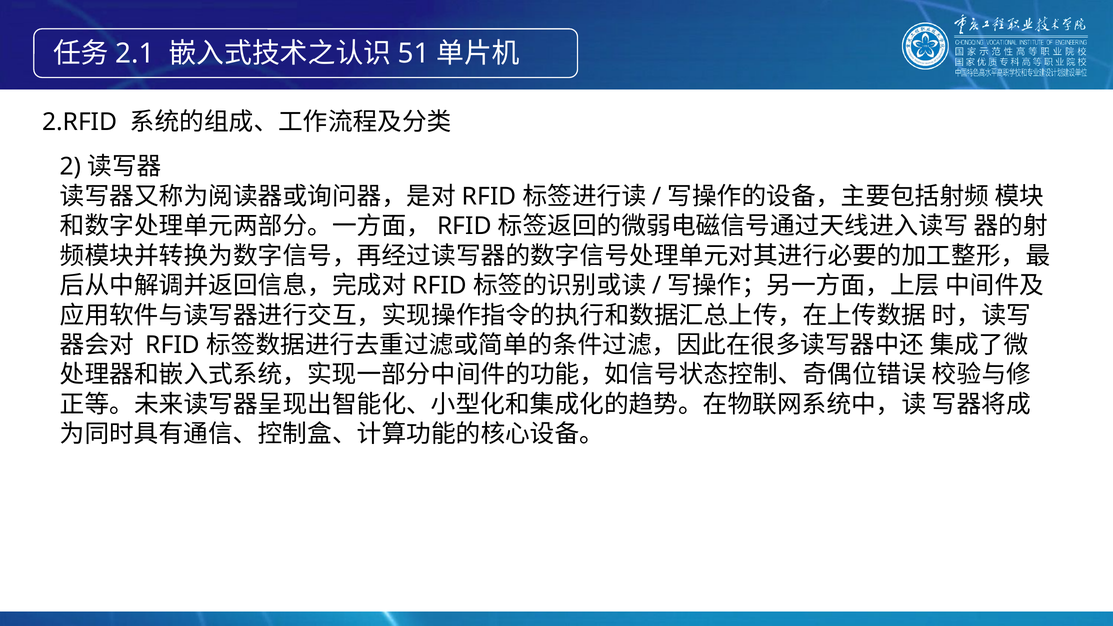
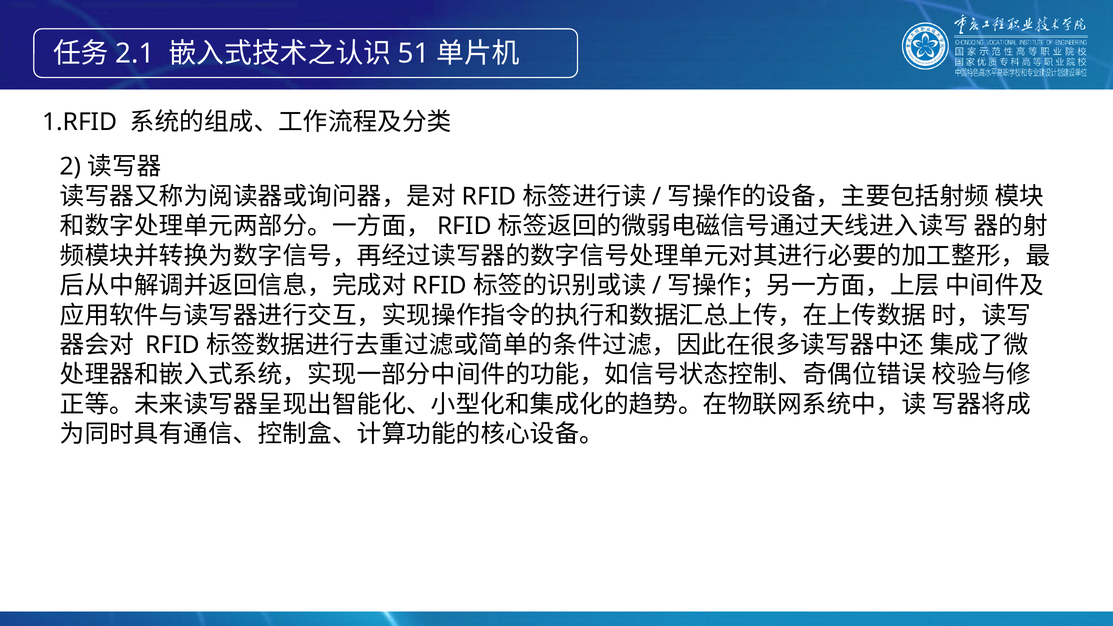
2.RFID: 2.RFID -> 1.RFID (80, 122)
